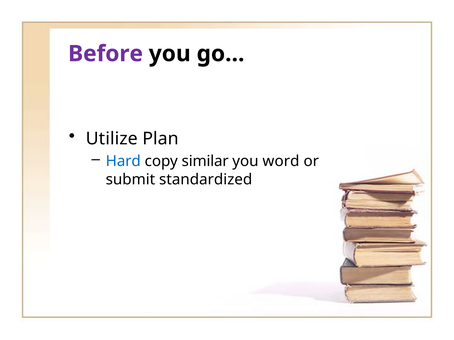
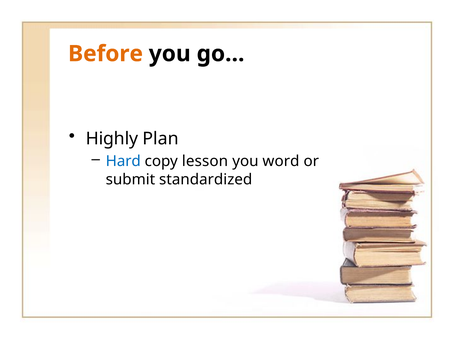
Before colour: purple -> orange (106, 54)
Utilize: Utilize -> Highly (112, 139)
similar: similar -> lesson (205, 161)
